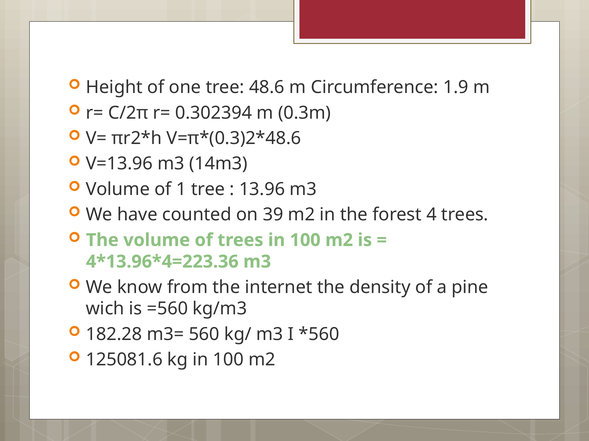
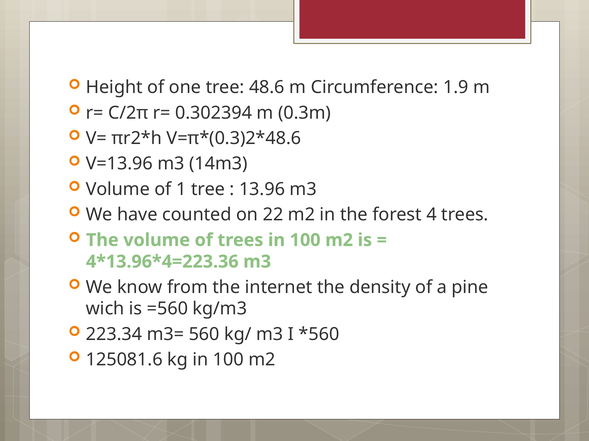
39: 39 -> 22 (273, 215)
182.28: 182.28 -> 223.34 (114, 335)
